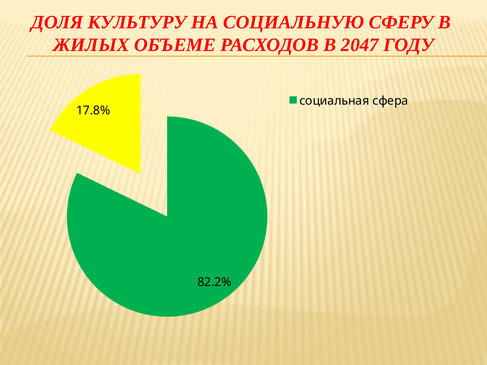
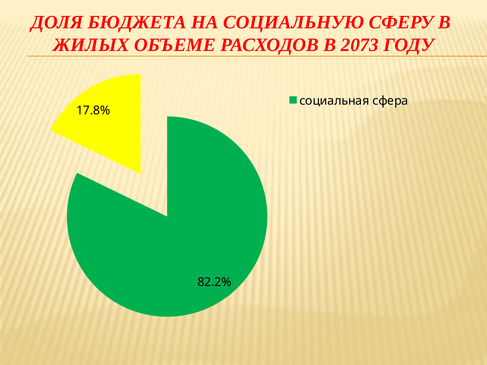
КУЛЬТУРУ: КУЛЬТУРУ -> БЮДЖЕТА (137, 22)
2047: 2047 -> 2073 (360, 45)
